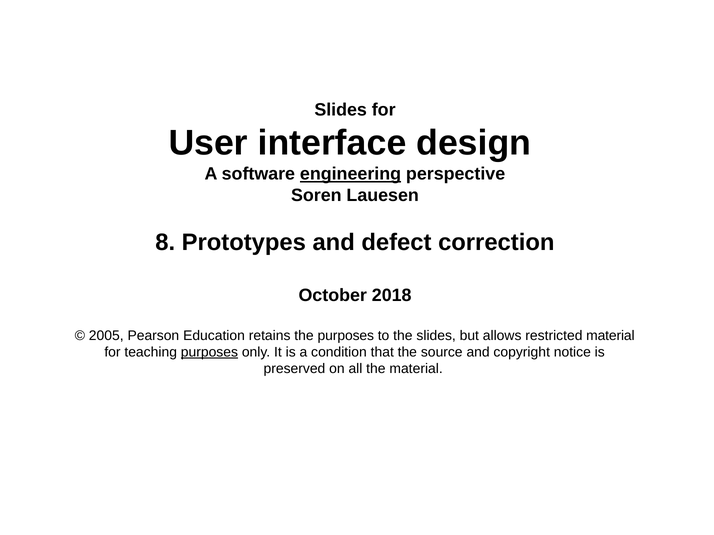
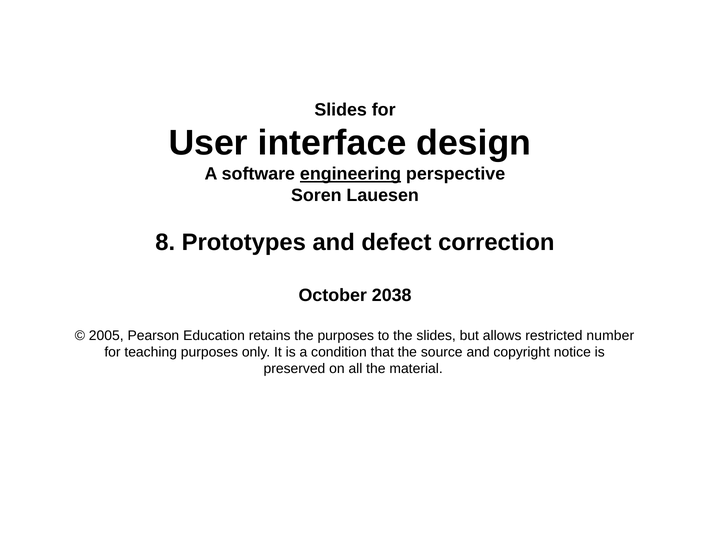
2018: 2018 -> 2038 (392, 296)
restricted material: material -> number (610, 336)
purposes underline: present -> none (209, 352)
